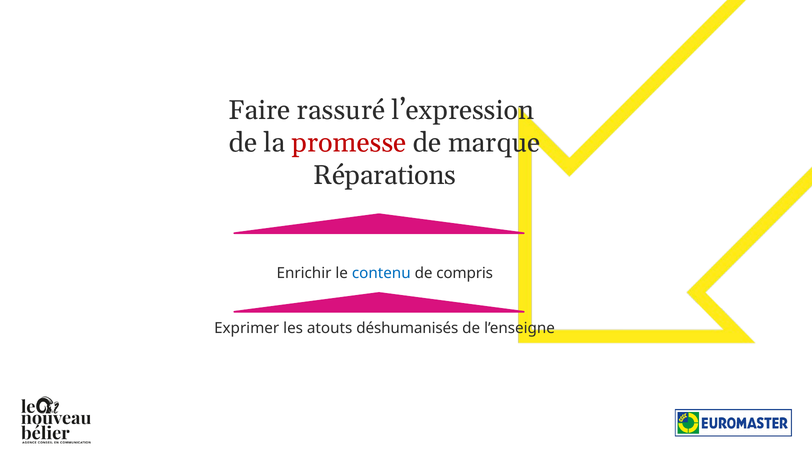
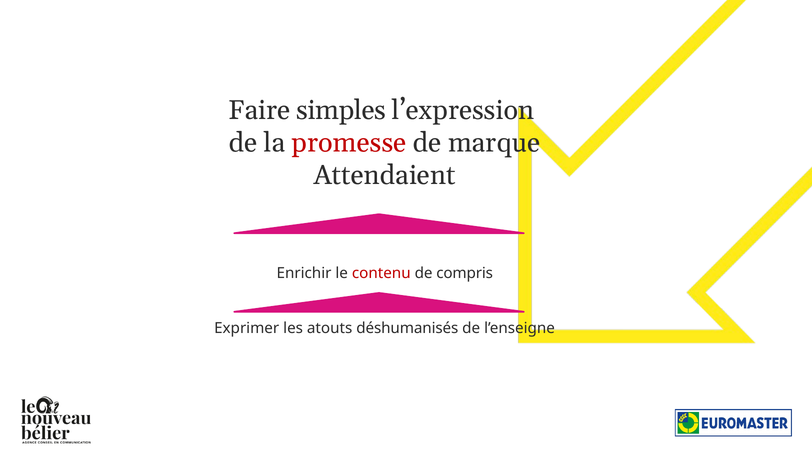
rassuré: rassuré -> simples (341, 110)
Réparations: Réparations -> Attendaient (385, 175)
contenu colour: blue -> red (381, 273)
